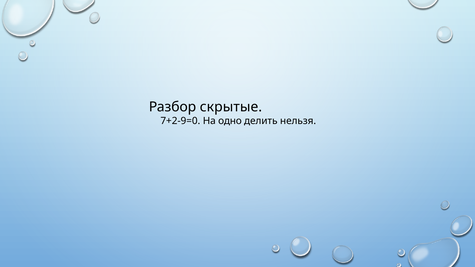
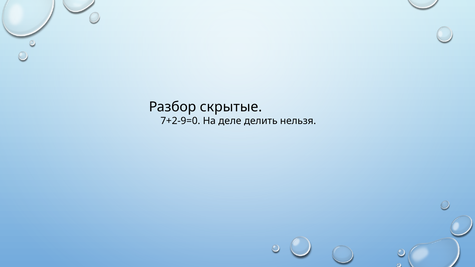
одно: одно -> деле (230, 121)
